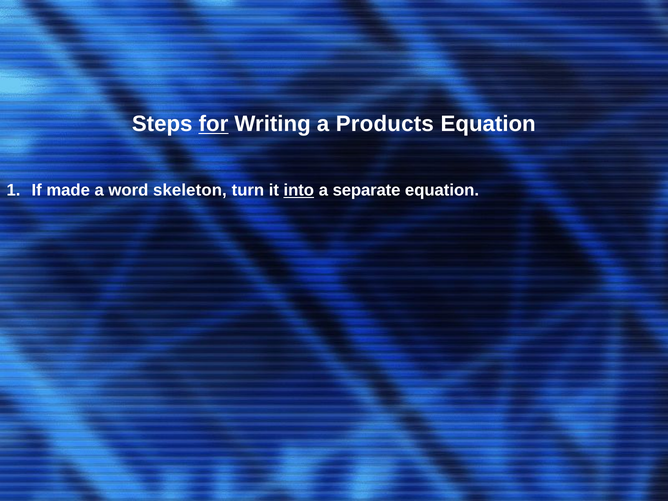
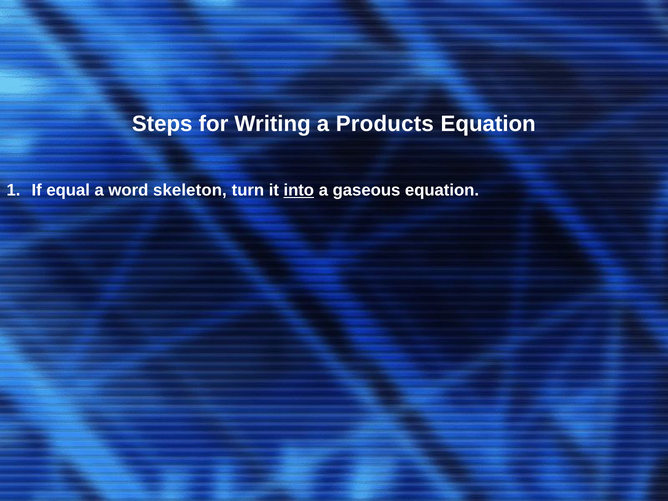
for underline: present -> none (213, 124)
made: made -> equal (68, 190)
separate: separate -> gaseous (366, 190)
